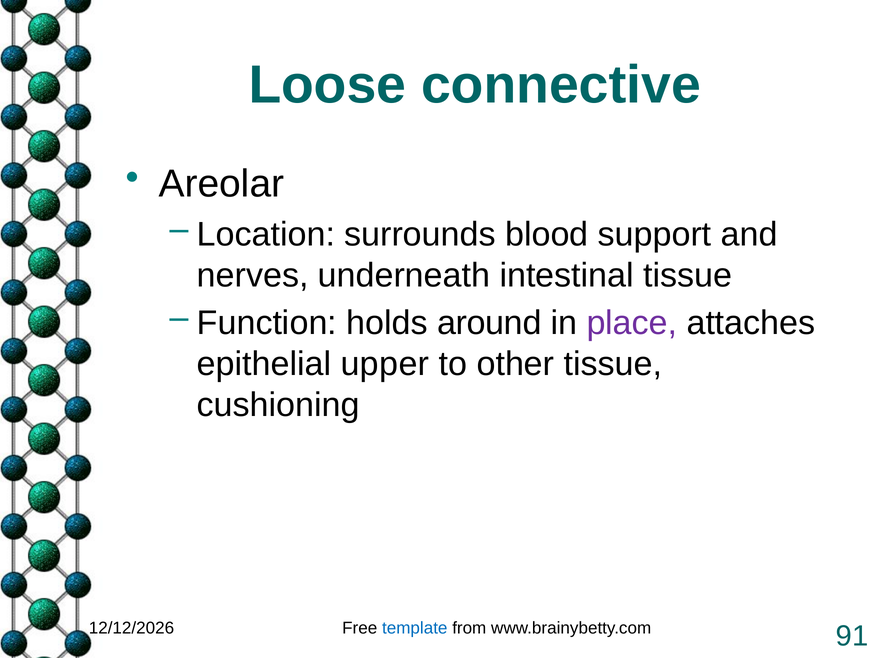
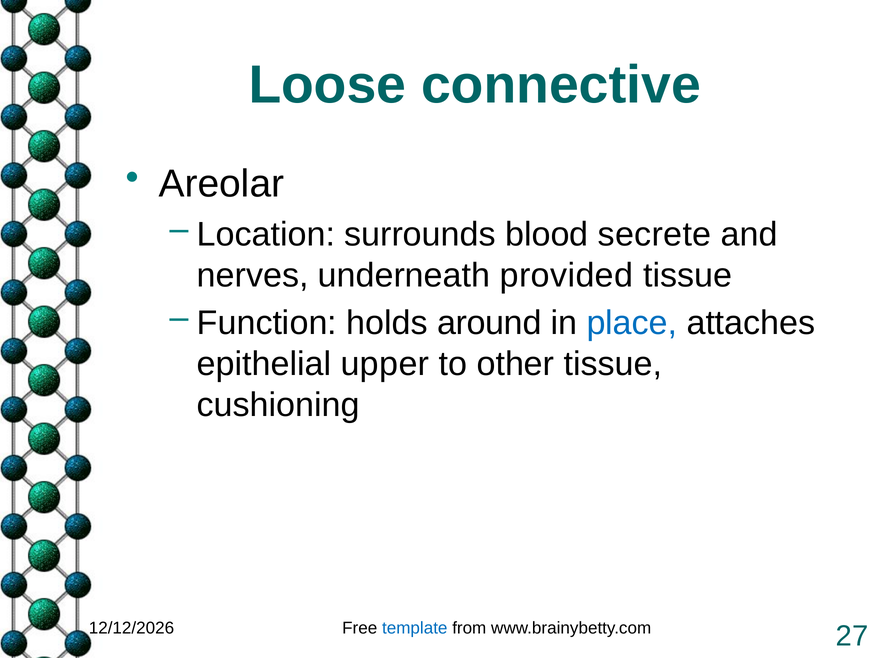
support: support -> secrete (655, 234)
intestinal: intestinal -> provided (567, 275)
place colour: purple -> blue (632, 323)
91: 91 -> 27 (852, 636)
